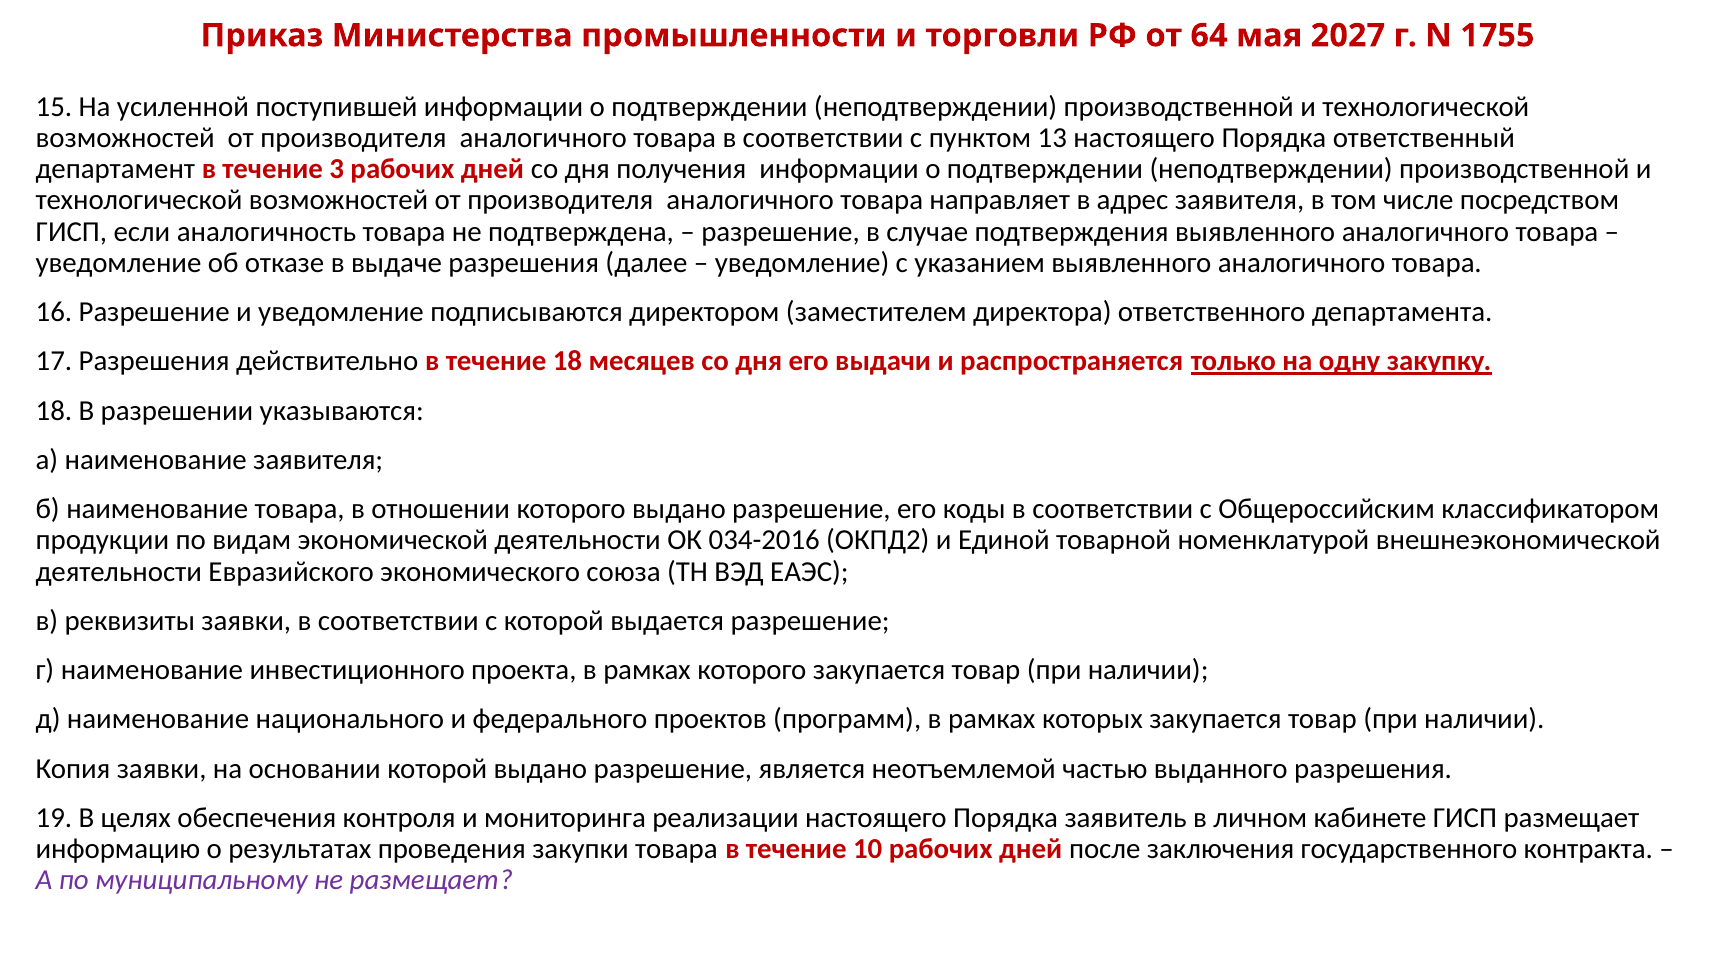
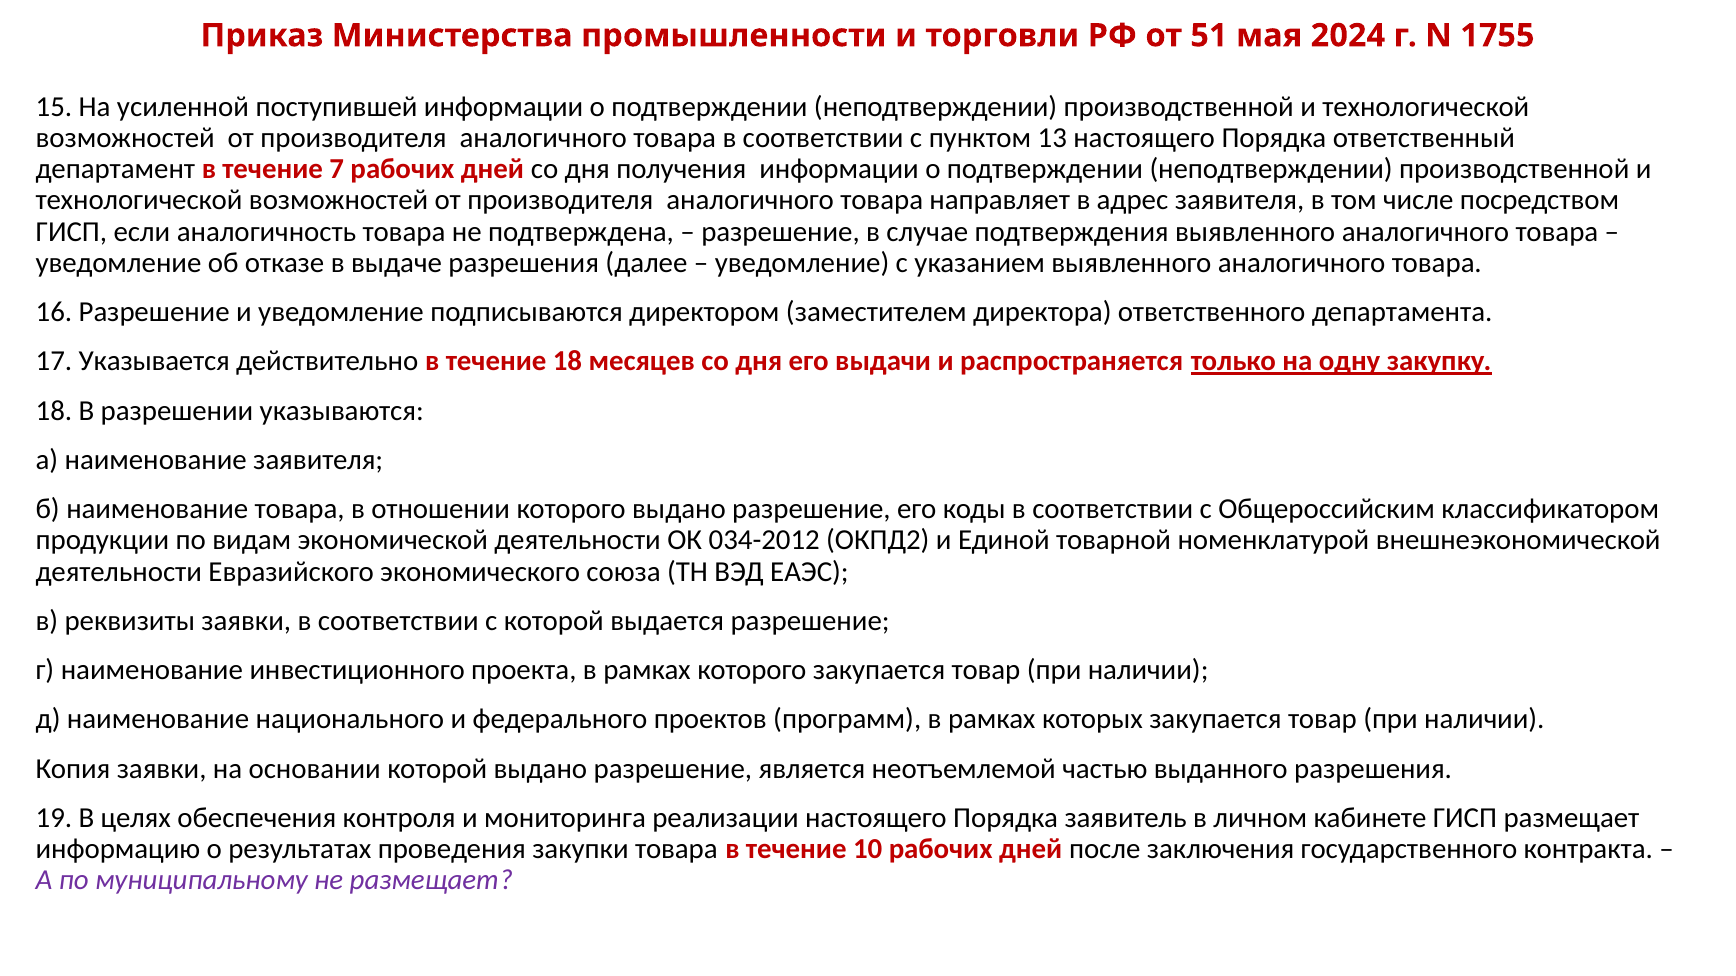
64: 64 -> 51 (1209, 36)
2027: 2027 -> 2024 (1348, 36)
3: 3 -> 7 (337, 169)
17 Разрешения: Разрешения -> Указывается (154, 361)
034-2016: 034-2016 -> 034-2012 (764, 541)
